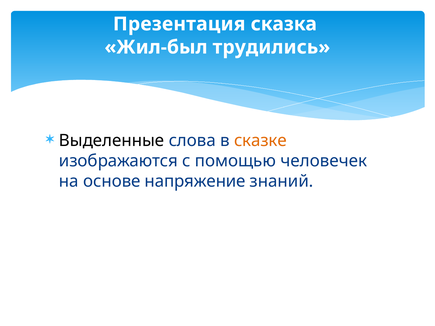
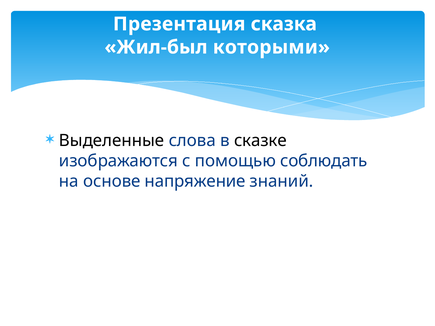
трудились: трудились -> которыми (271, 47)
сказке colour: orange -> black (260, 141)
человечек: человечек -> соблюдать (324, 161)
